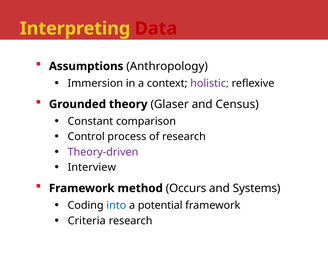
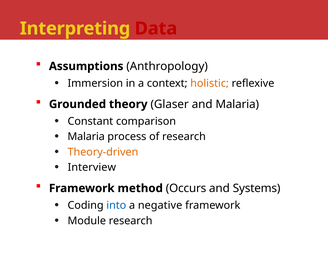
holistic colour: purple -> orange (210, 83)
and Census: Census -> Malaria (237, 104)
Control: Control -> Malaria (86, 137)
Theory-driven colour: purple -> orange (103, 152)
potential: potential -> negative (160, 206)
Criteria: Criteria -> Module (87, 221)
